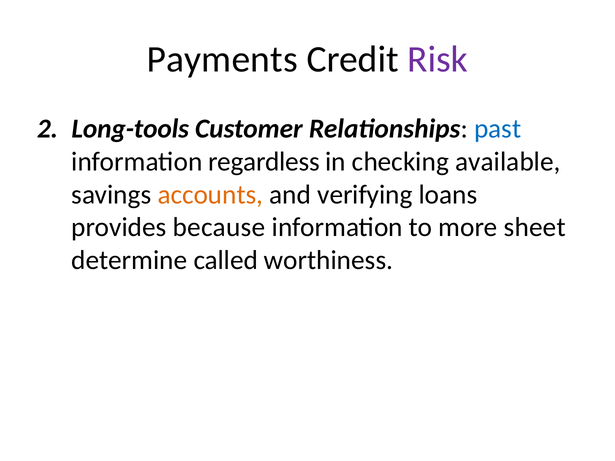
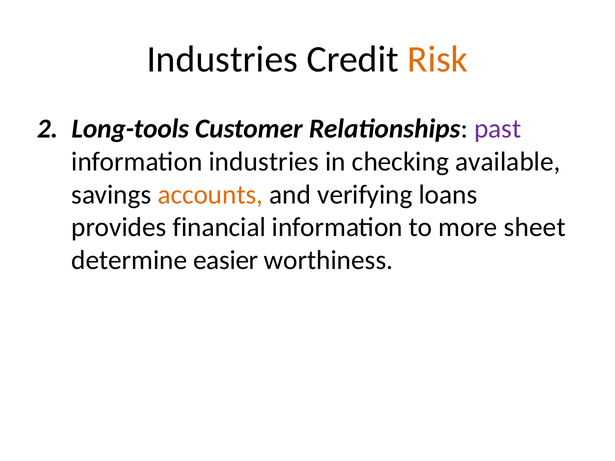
Payments: Payments -> Industries (222, 60)
Risk colour: purple -> orange (438, 60)
past colour: blue -> purple (498, 129)
information regardless: regardless -> industries (264, 162)
because: because -> financial (219, 227)
called: called -> easier (226, 260)
